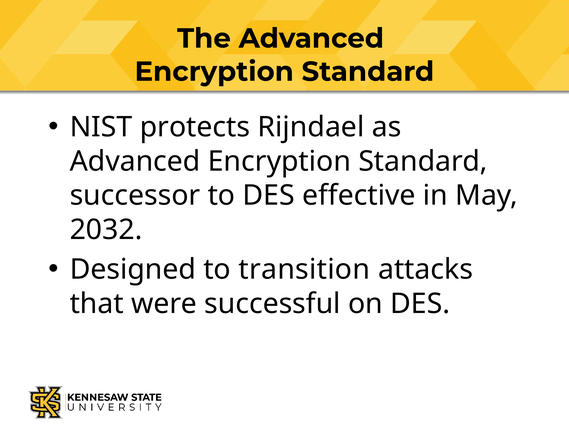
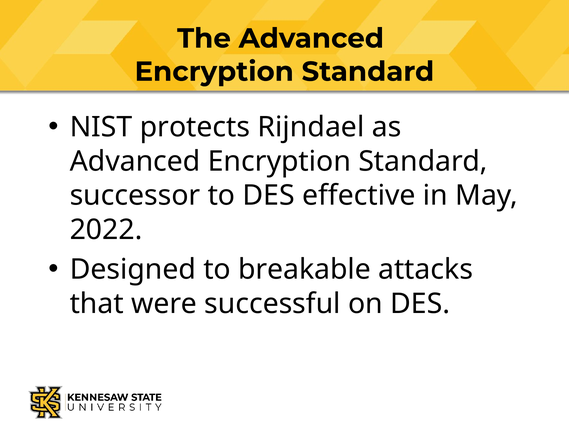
2032: 2032 -> 2022 (106, 230)
transition: transition -> breakable (305, 269)
